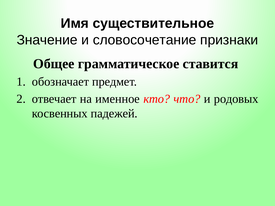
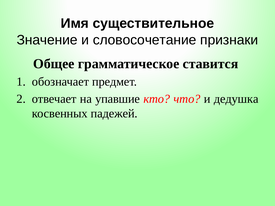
именное: именное -> упавшие (118, 99)
родовых: родовых -> дедушка (236, 99)
